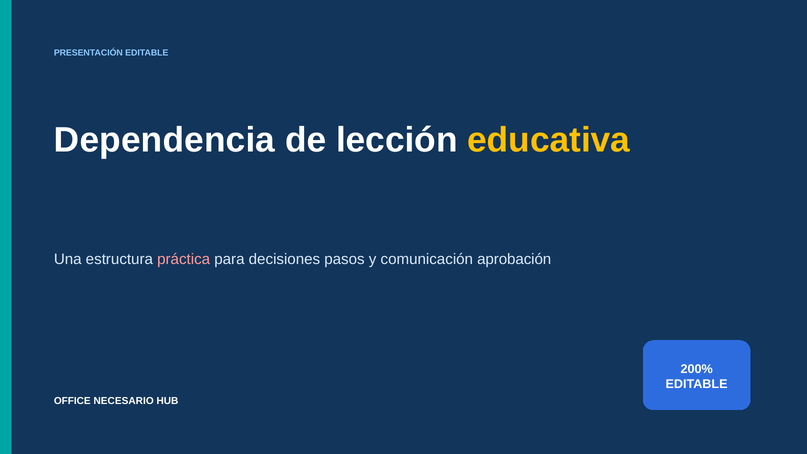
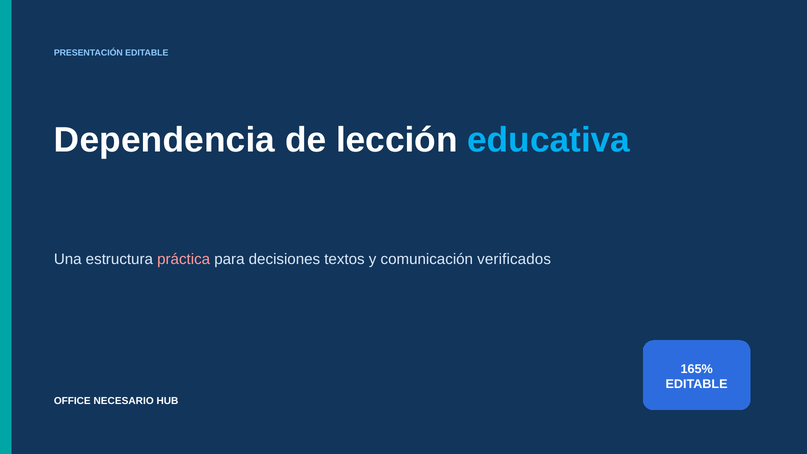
educativa colour: yellow -> light blue (549, 140)
pasos: pasos -> textos (344, 259)
aprobación: aprobación -> verificados (514, 259)
200%: 200% -> 165% (697, 369)
